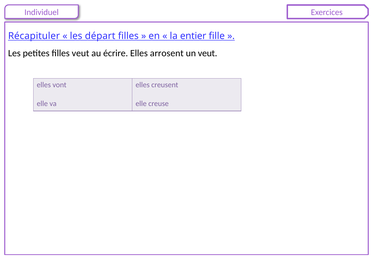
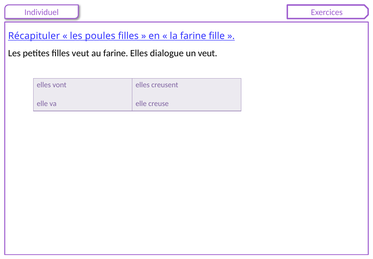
départ: départ -> poules (100, 36)
la entier: entier -> farine (193, 36)
au écrire: écrire -> farine (116, 53)
arrosent: arrosent -> dialogue (167, 53)
